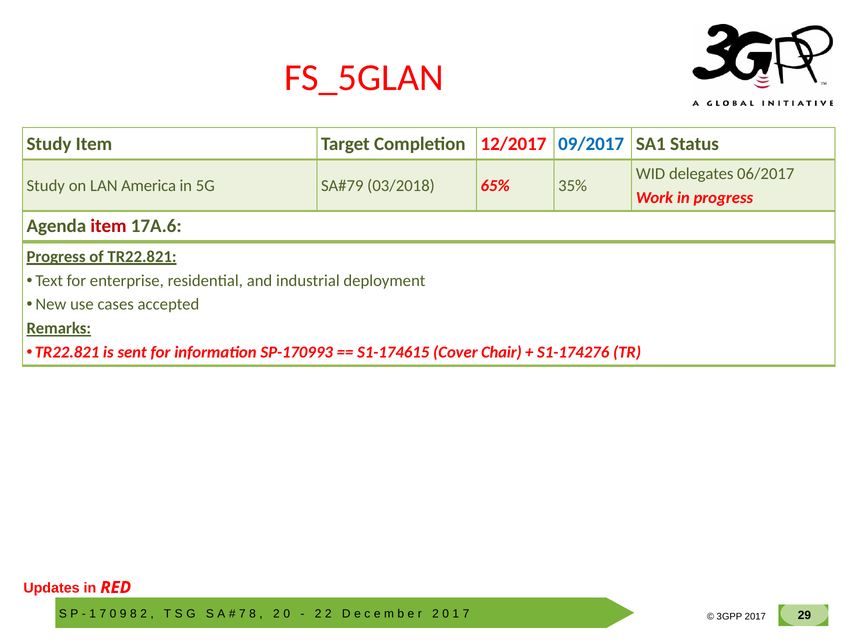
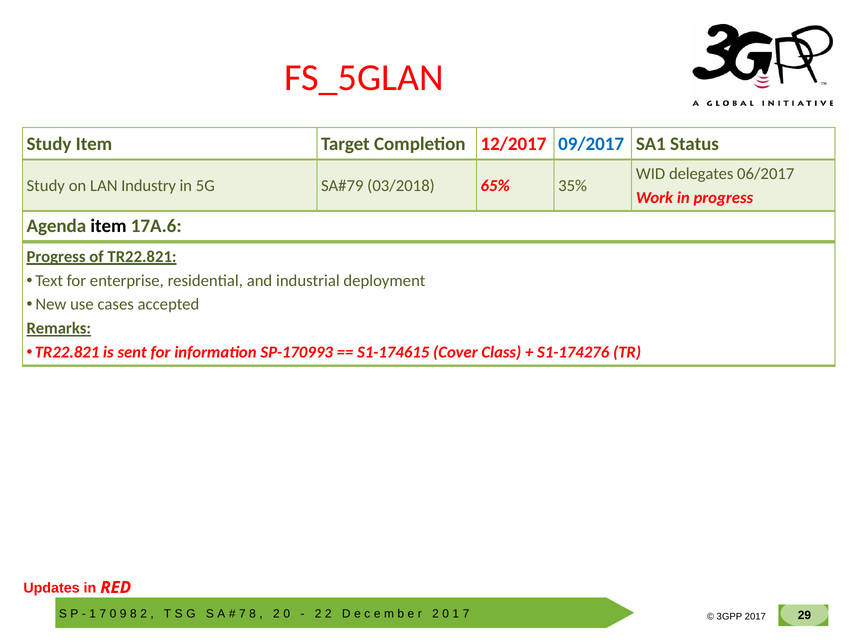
America: America -> Industry (149, 186)
item colour: red -> black (109, 226)
Chair: Chair -> Class (501, 352)
